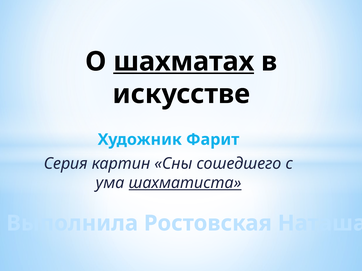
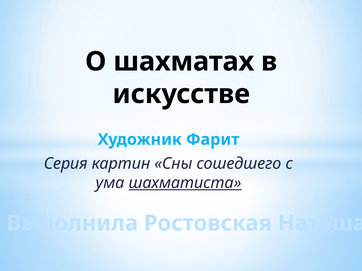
шахматах underline: present -> none (184, 62)
